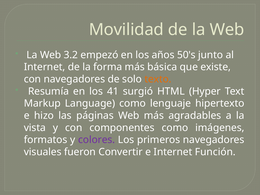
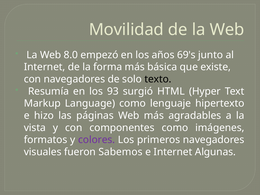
3.2: 3.2 -> 8.0 (71, 55)
50's: 50's -> 69's (186, 55)
texto colour: orange -> black (158, 79)
41: 41 -> 93 (113, 91)
Convertir: Convertir -> Sabemos (120, 152)
Función: Función -> Algunas (215, 152)
